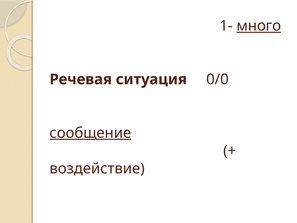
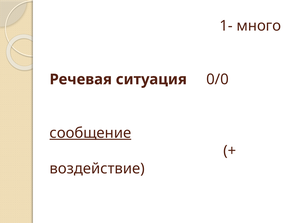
много underline: present -> none (259, 26)
